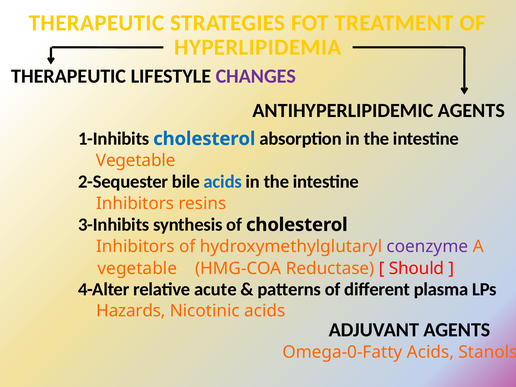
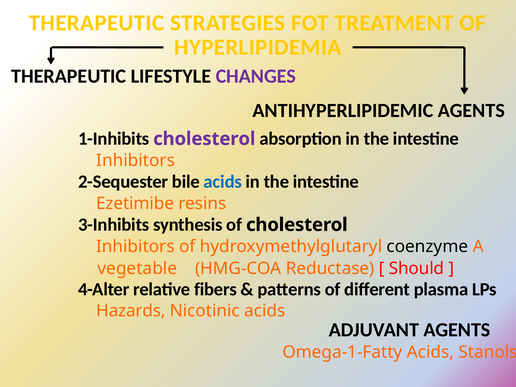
cholesterol colour: blue -> purple (204, 139)
Vegetable: Vegetable -> Inhibitors (136, 160)
Inhibitors: Inhibitors -> Ezetimibe (135, 203)
coenzyme colour: purple -> black (427, 246)
acute: acute -> fibers (215, 289)
Omega-0-Fatty: Omega-0-Fatty -> Omega-1-Fatty (342, 352)
